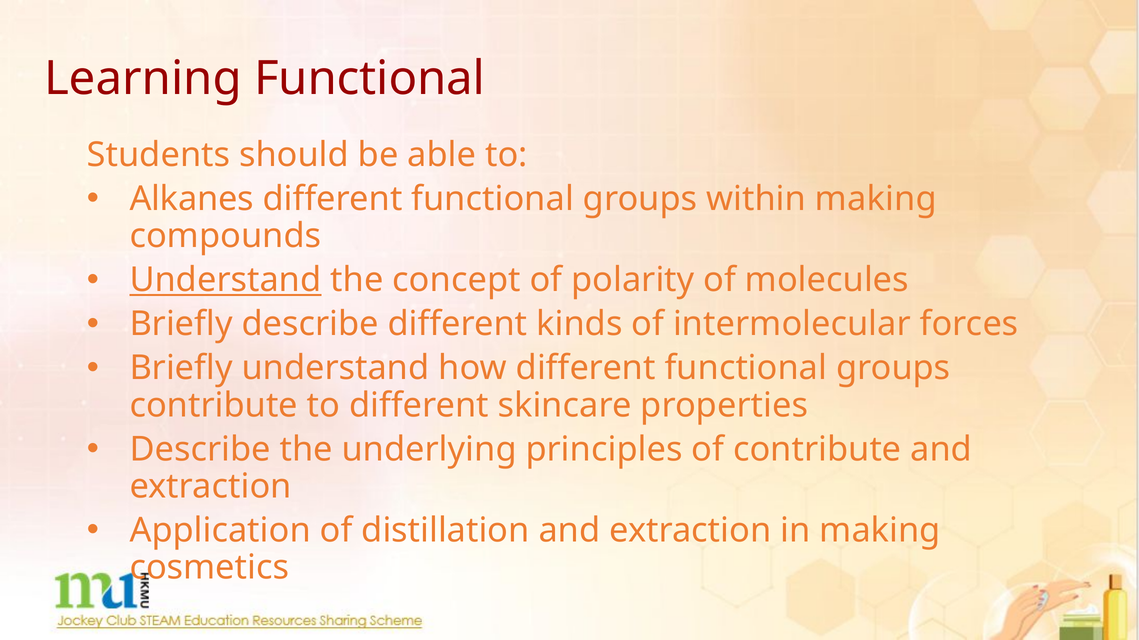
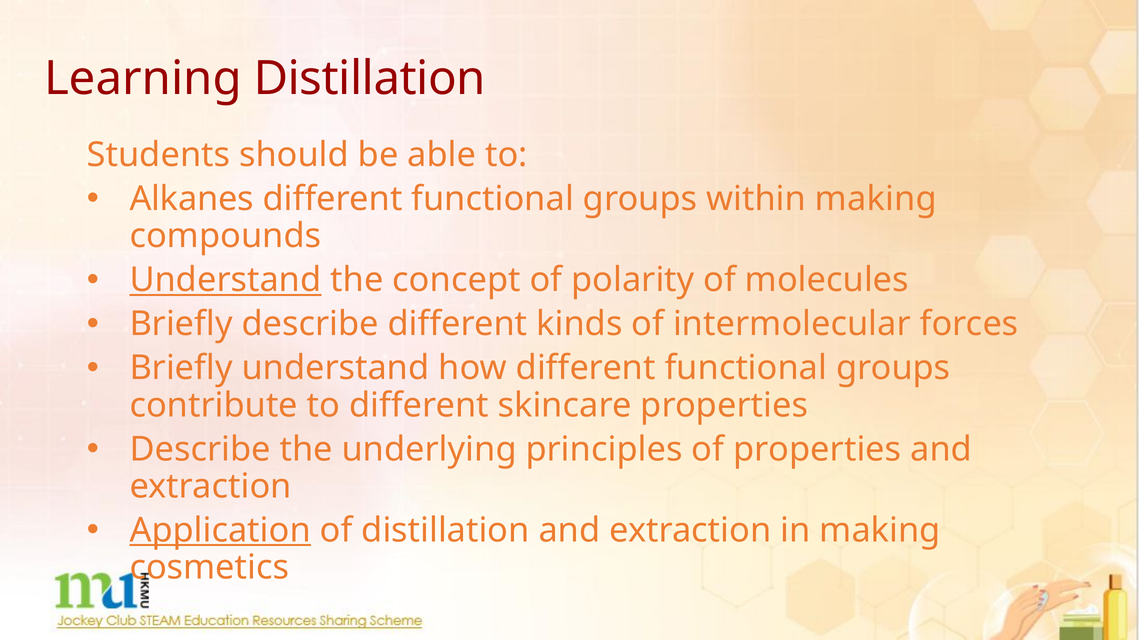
Learning Functional: Functional -> Distillation (370, 79)
of contribute: contribute -> properties (817, 450)
Application underline: none -> present (220, 531)
